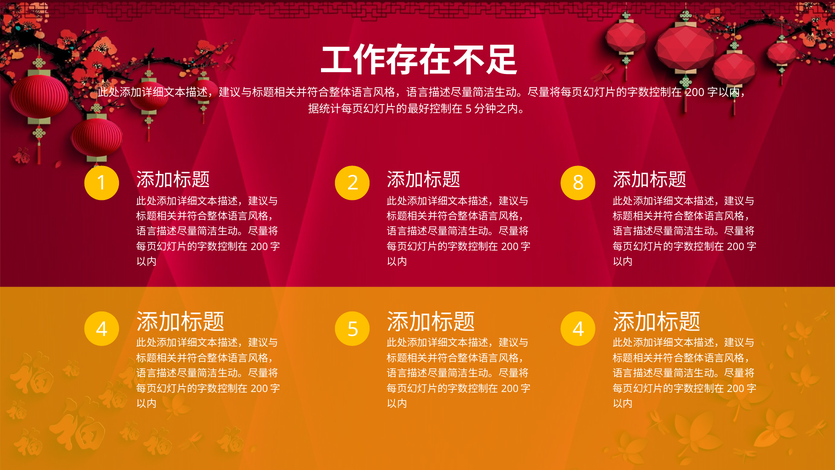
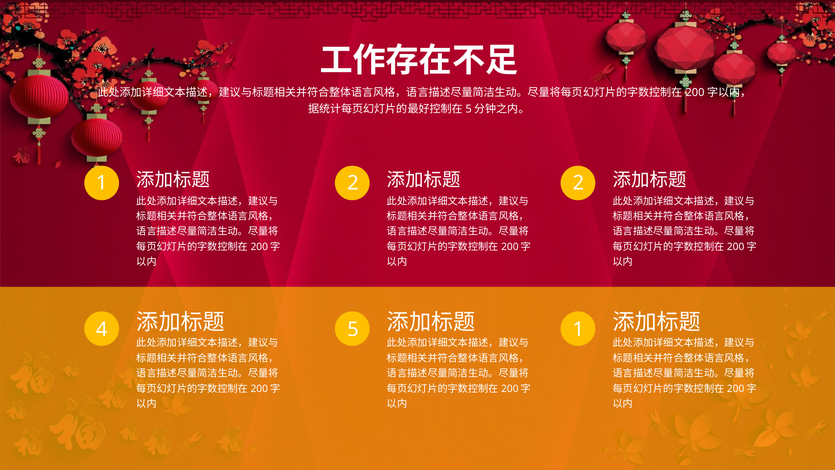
2 8: 8 -> 2 (578, 183)
5 4: 4 -> 1 (578, 329)
